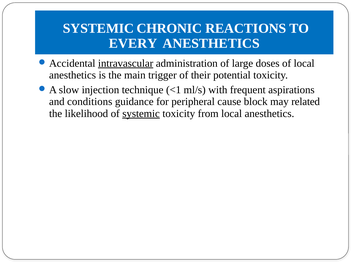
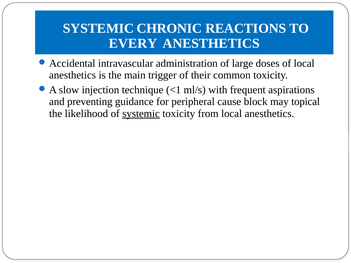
intravascular underline: present -> none (126, 63)
potential: potential -> common (232, 75)
conditions: conditions -> preventing (90, 102)
related: related -> topical (306, 102)
